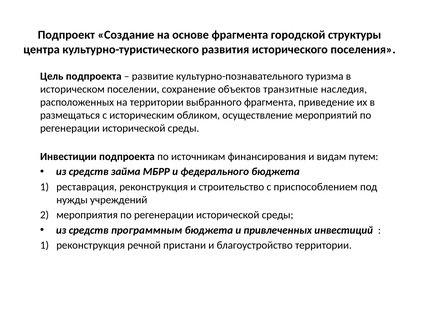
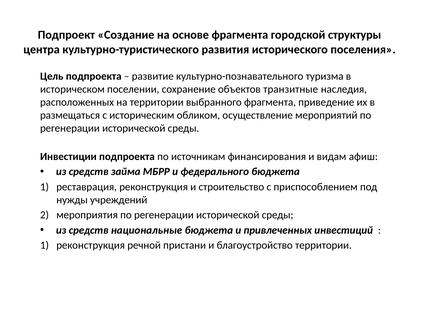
путем: путем -> афиш (363, 156)
программным: программным -> национальные (147, 230)
